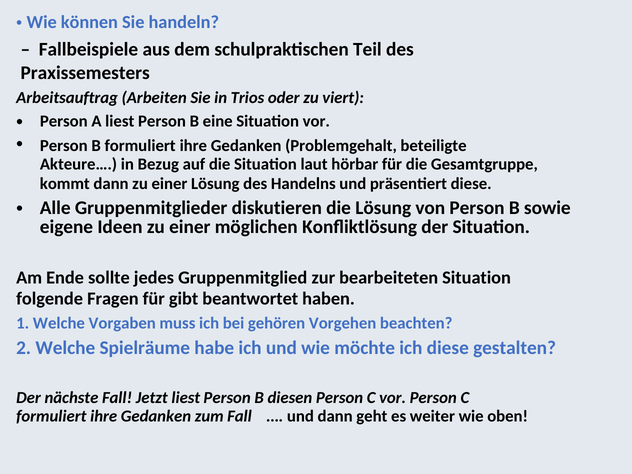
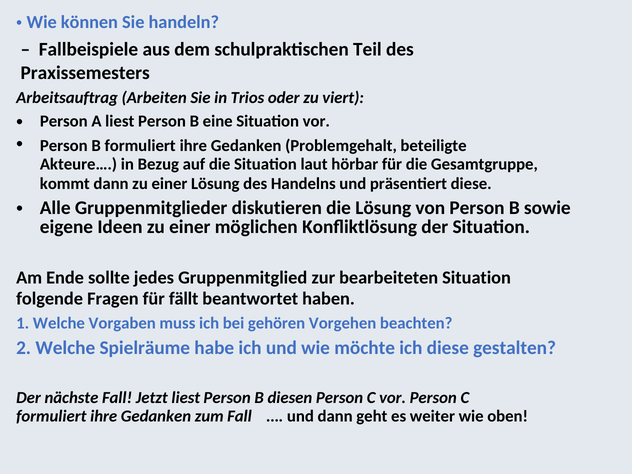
gibt: gibt -> fällt (184, 299)
